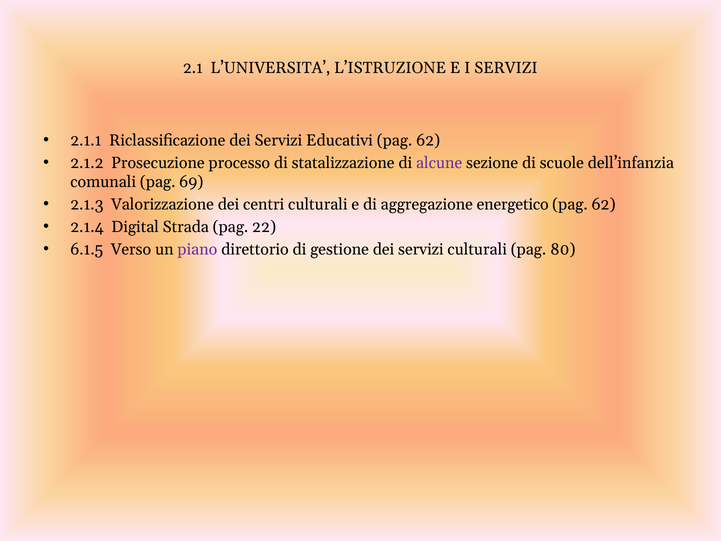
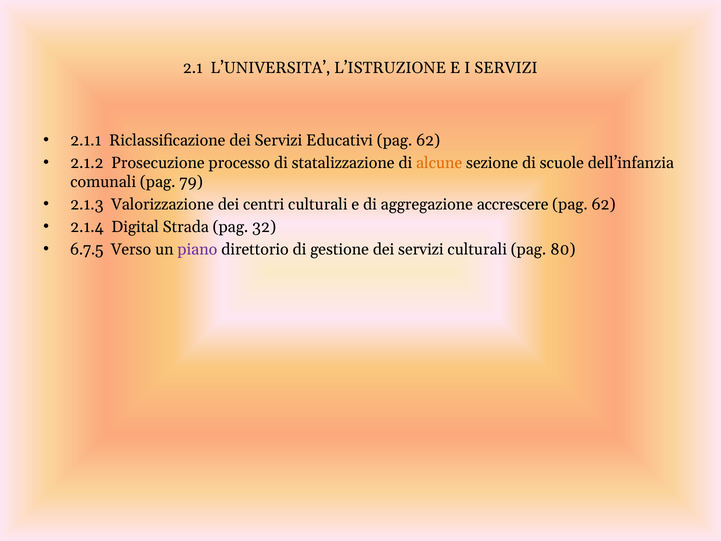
alcune colour: purple -> orange (439, 163)
69: 69 -> 79 (191, 182)
energetico: energetico -> accrescere (513, 204)
22: 22 -> 32 (264, 227)
6.1.5: 6.1.5 -> 6.7.5 (87, 249)
